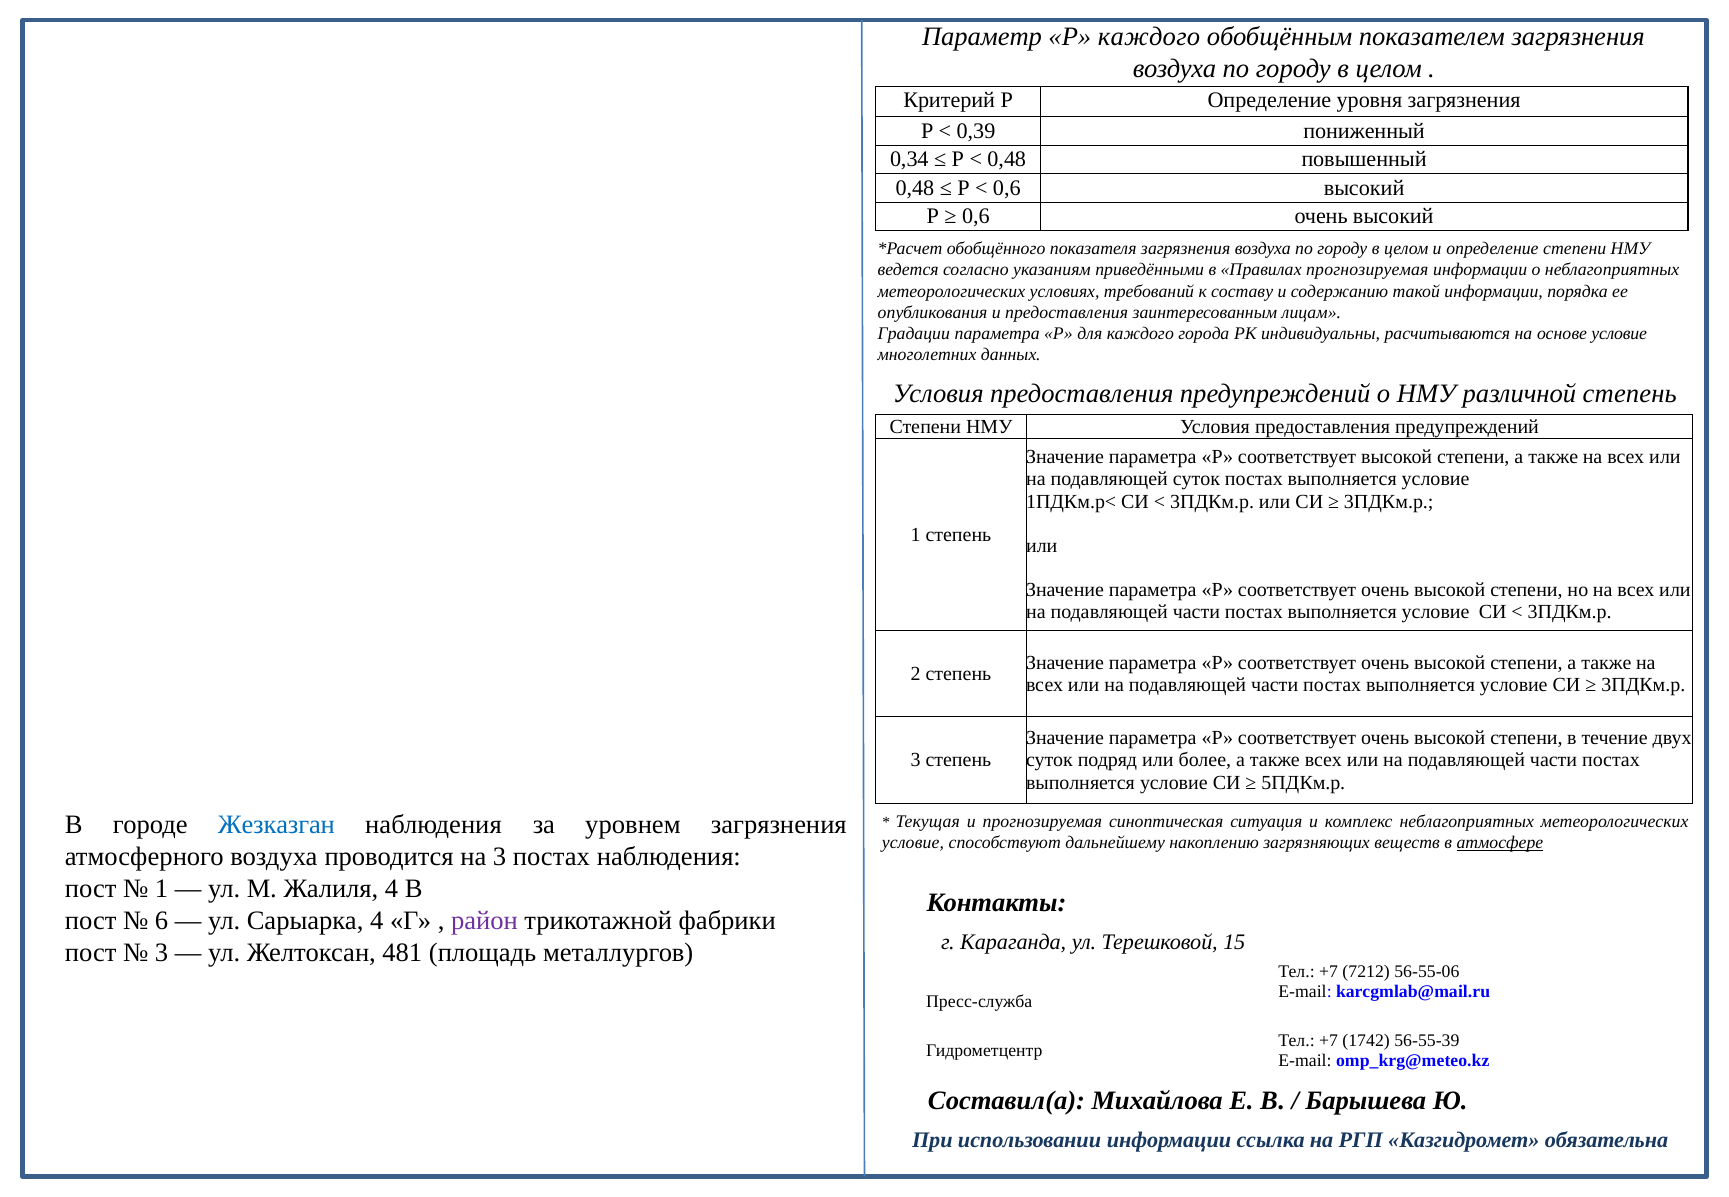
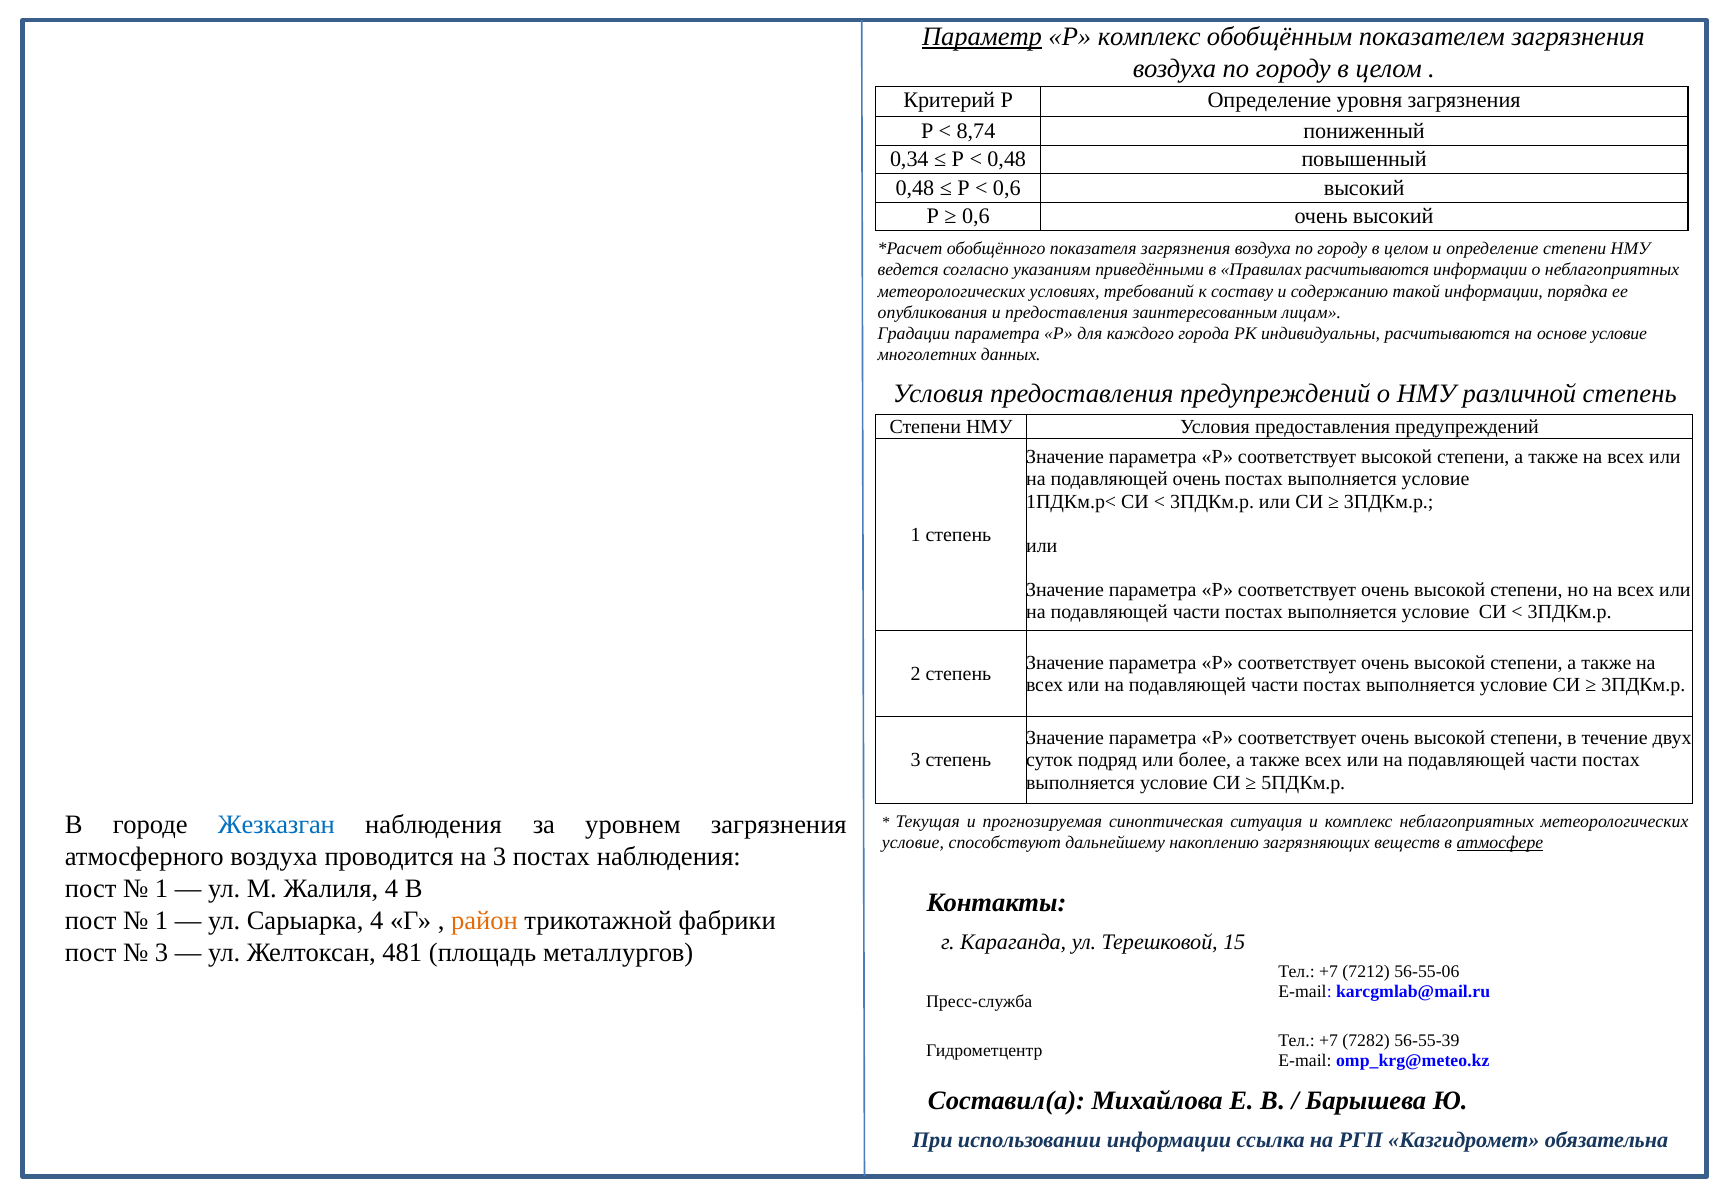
Параметр underline: none -> present (982, 36)
Р каждого: каждого -> комплекс (1149, 36)
0,39: 0,39 -> 8,74 (976, 131)
Правилах прогнозируемая: прогнозируемая -> расчитываются (1367, 270)
подавляющей суток: суток -> очень (1197, 479)
6: 6 -> 1 (162, 921)
район colour: purple -> orange (484, 921)
1742: 1742 -> 7282 (1366, 1041)
